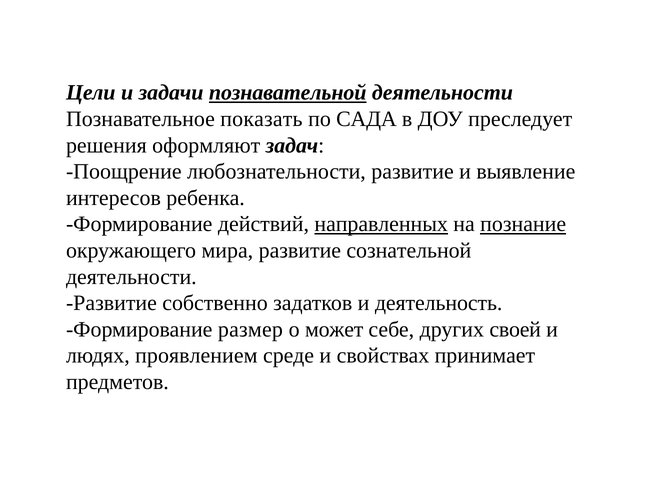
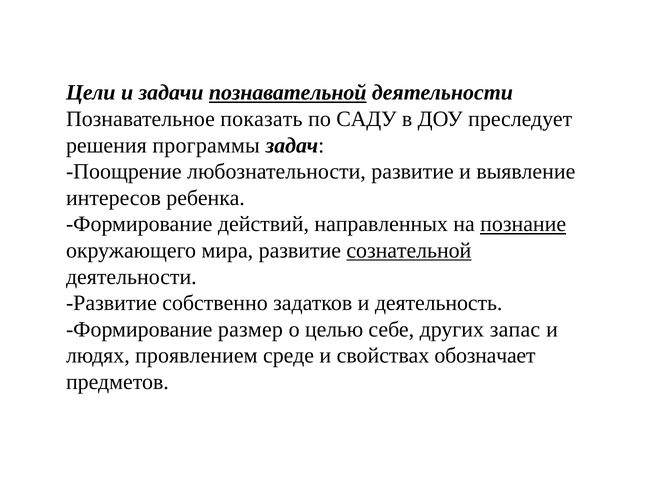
САДА: САДА -> САДУ (366, 119)
оформляют: оформляют -> программы (206, 145)
направленных underline: present -> none (381, 224)
сознательной underline: none -> present (409, 250)
может: может -> целью (334, 329)
своей: своей -> запас (515, 329)
принимает: принимает -> обозначает (485, 355)
